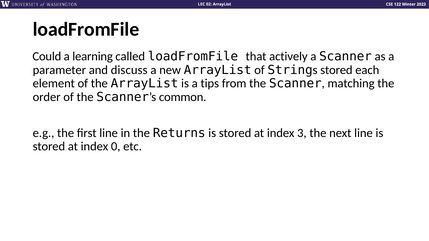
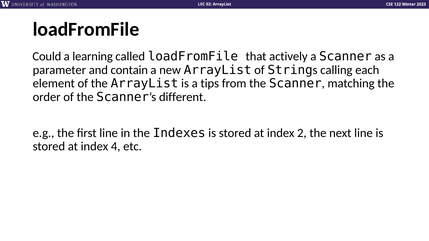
discuss: discuss -> contain (129, 70)
Strings stored: stored -> calling (336, 70)
common: common -> different (183, 97)
Returns: Returns -> Indexes (179, 133)
3: 3 -> 2 (302, 133)
0: 0 -> 4 (116, 147)
